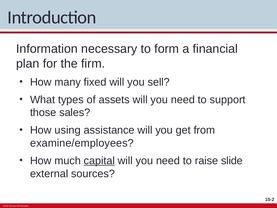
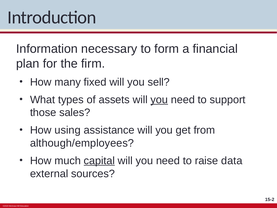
you underline: none -> present (159, 100)
examine/employees: examine/employees -> although/employees (82, 143)
slide: slide -> data (232, 161)
